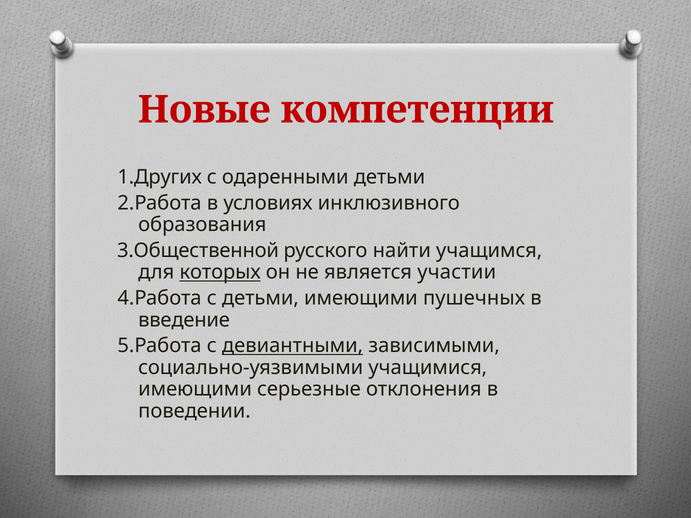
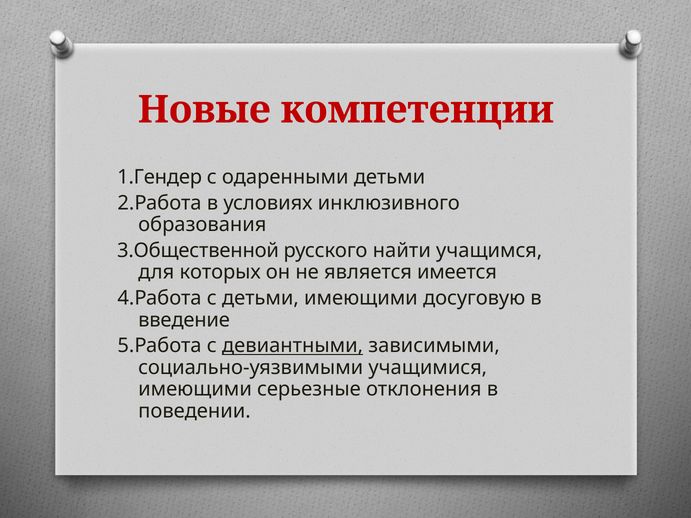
1.Других: 1.Других -> 1.Гендер (160, 177)
которых underline: present -> none (220, 272)
участии: участии -> имеется (457, 272)
пушечных: пушечных -> досуговую (474, 298)
